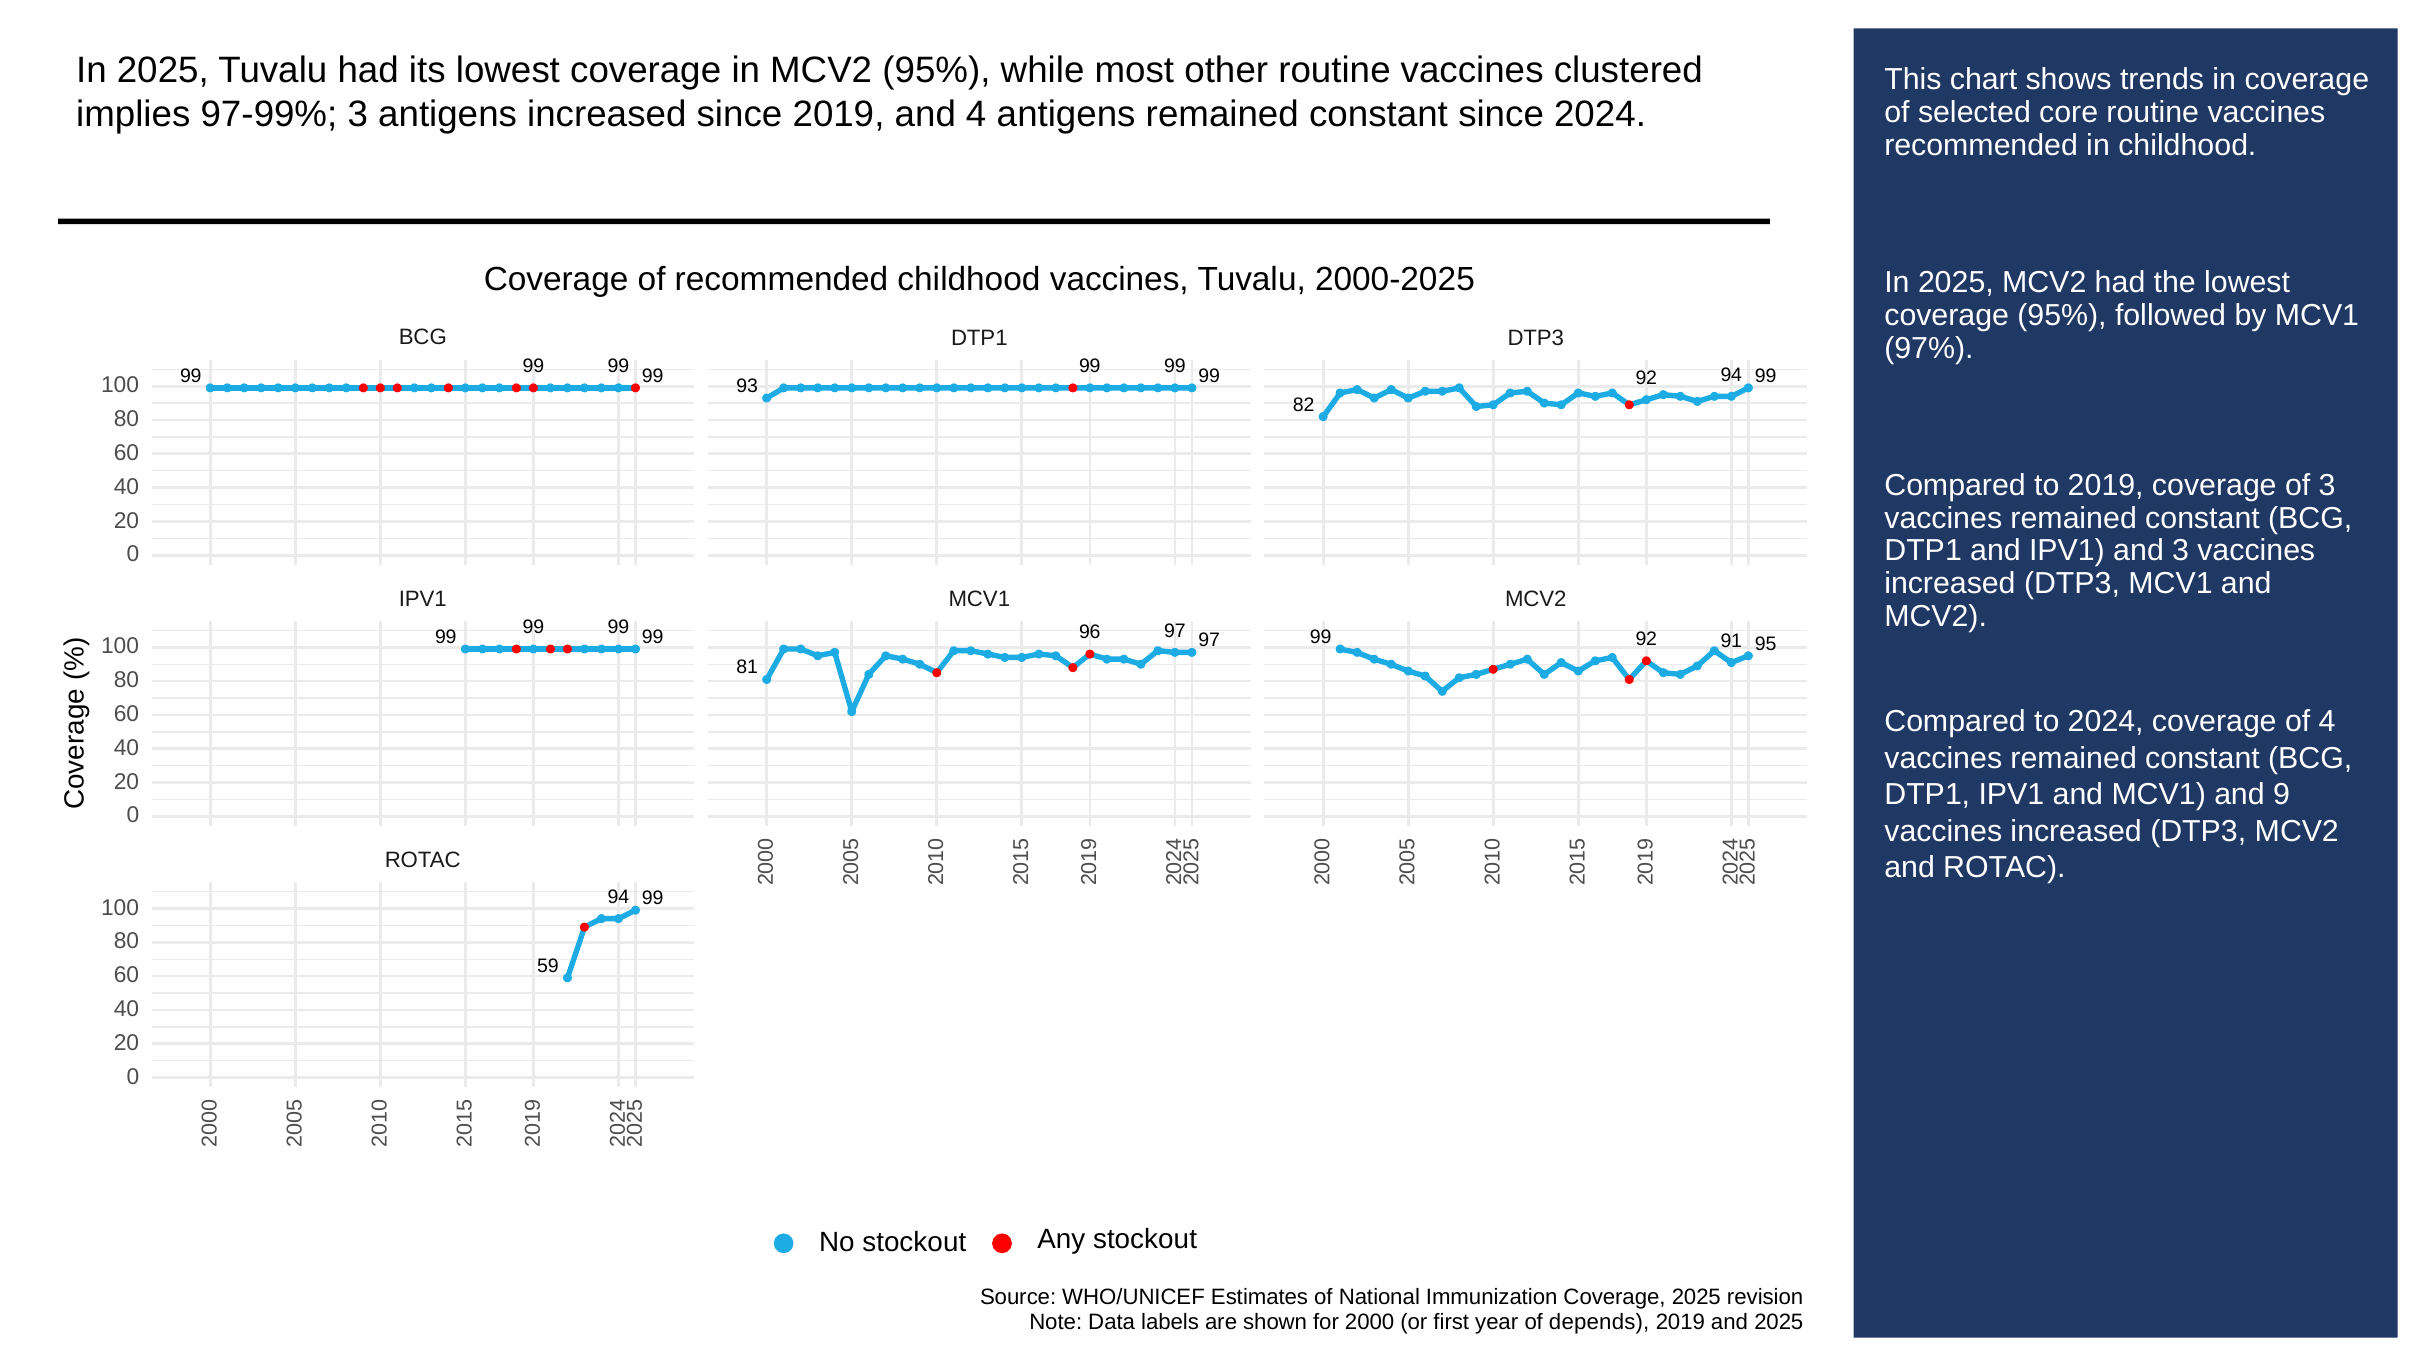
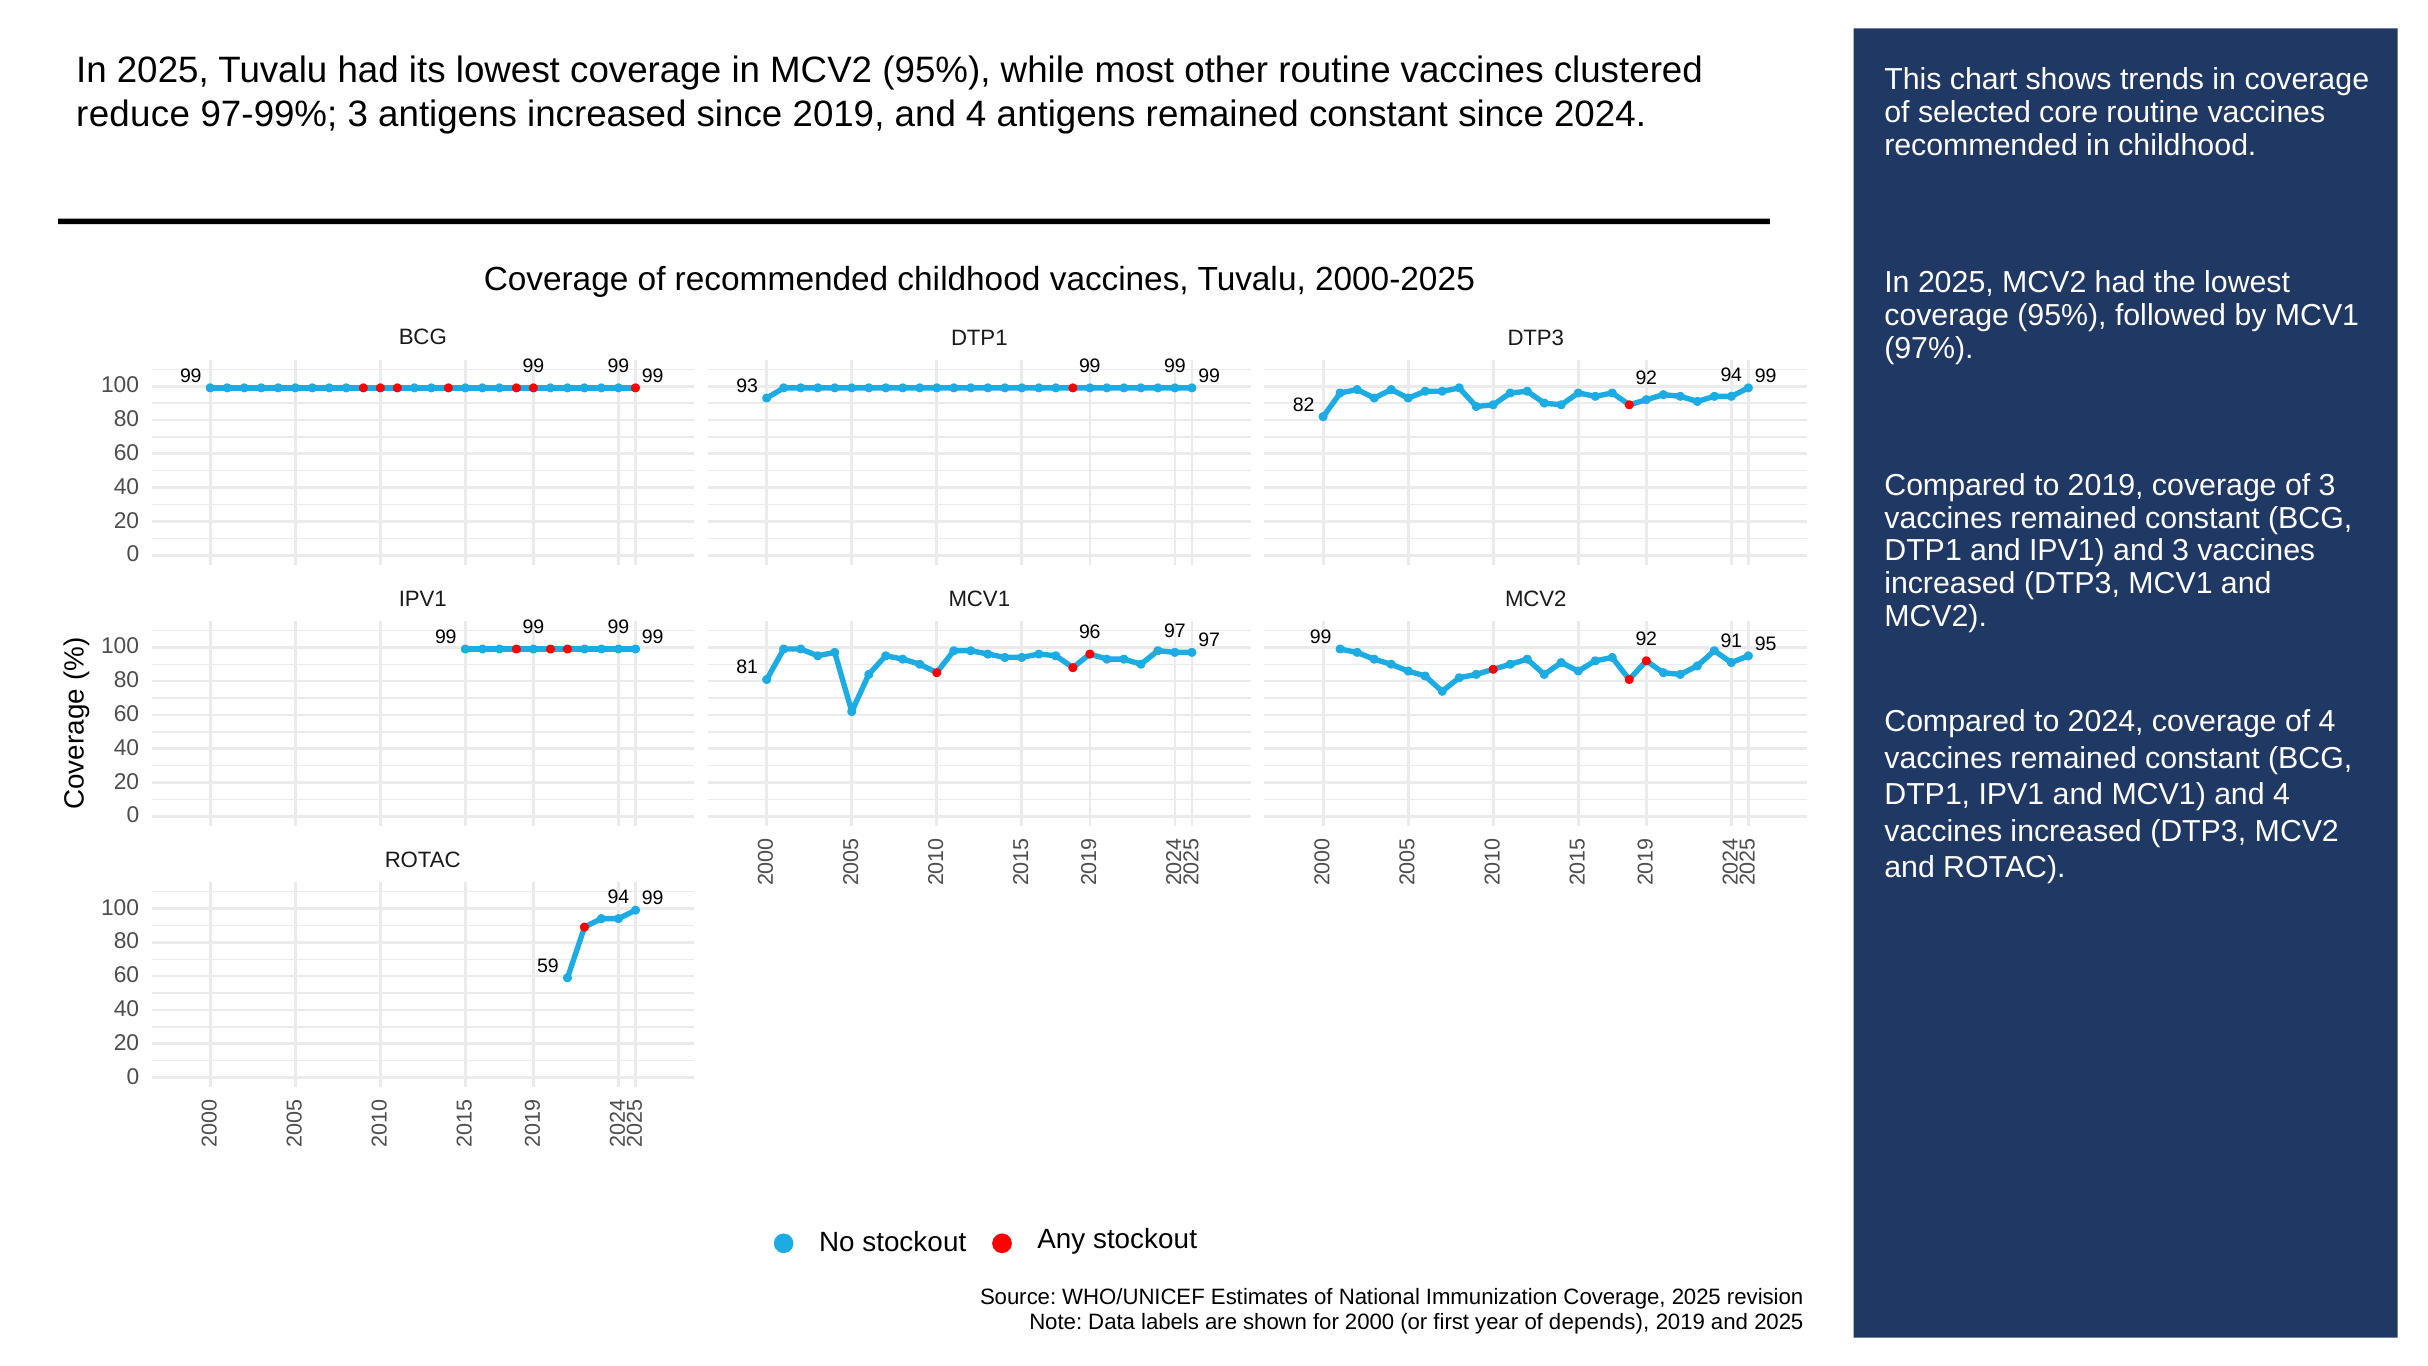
implies: implies -> reduce (133, 114)
MCV1 and 9: 9 -> 4 (2281, 795)
